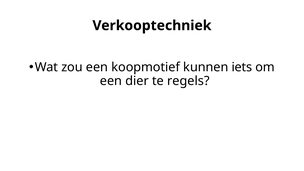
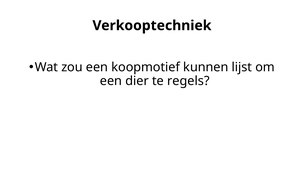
iets: iets -> lijst (242, 67)
